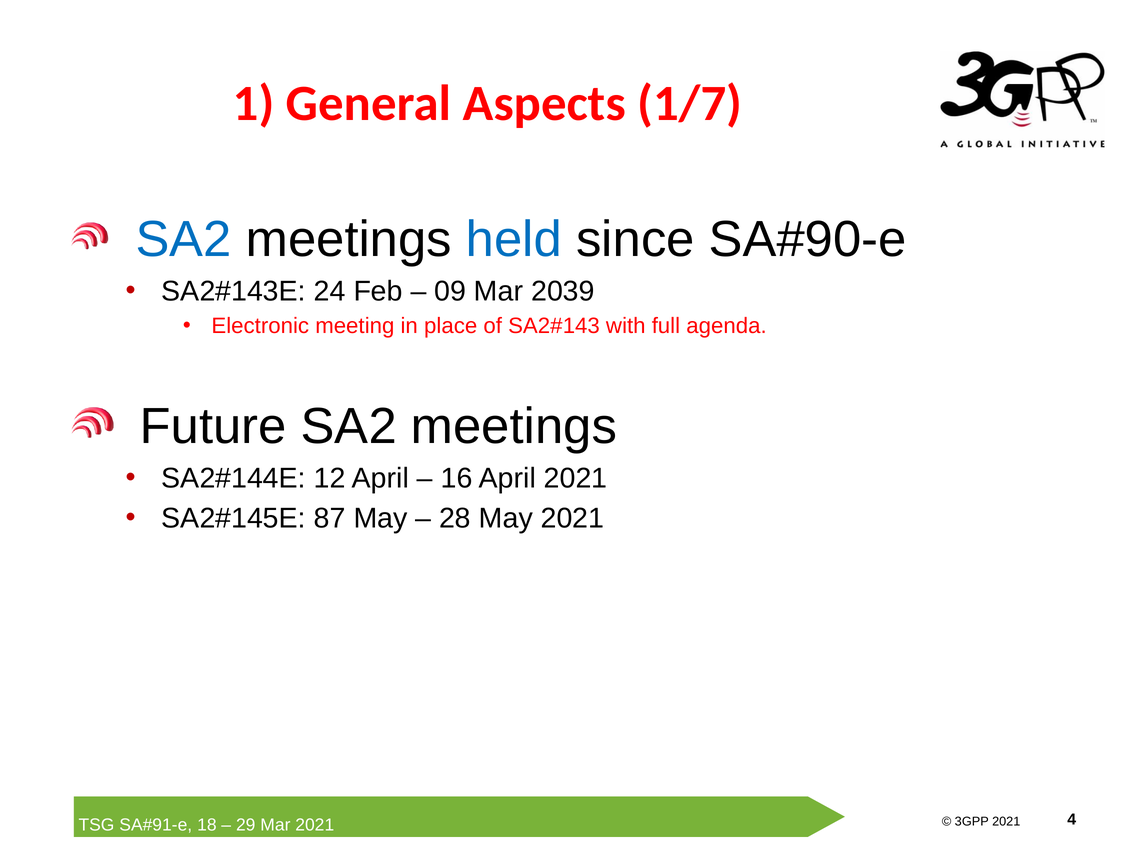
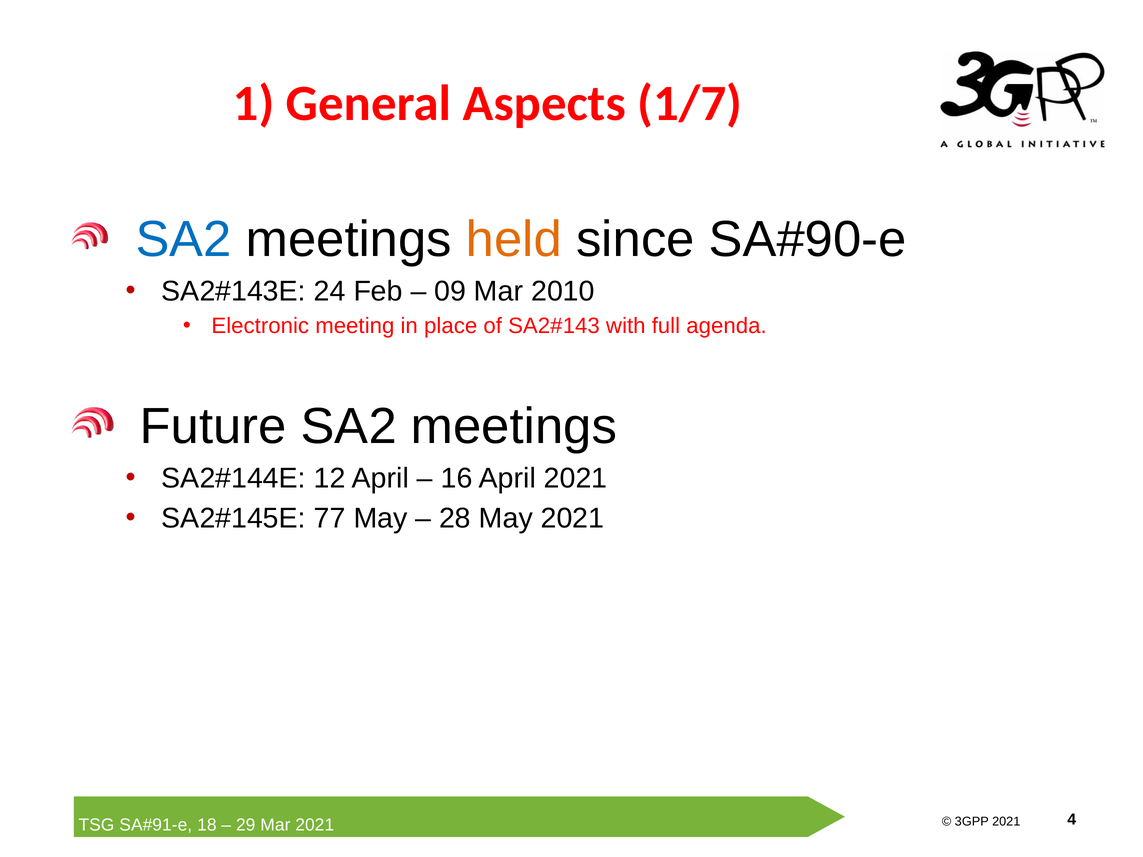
held colour: blue -> orange (514, 240)
2039: 2039 -> 2010 (563, 292)
87: 87 -> 77 (330, 518)
